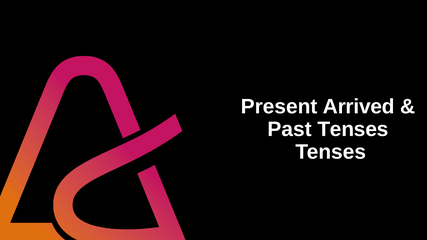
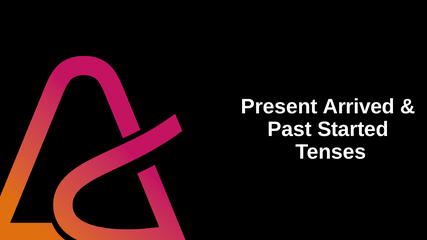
Past Tenses: Tenses -> Started (353, 129)
